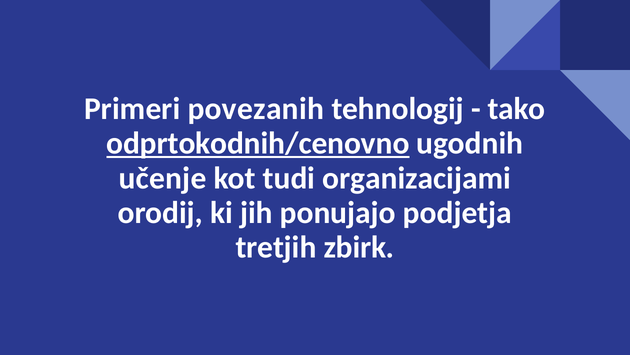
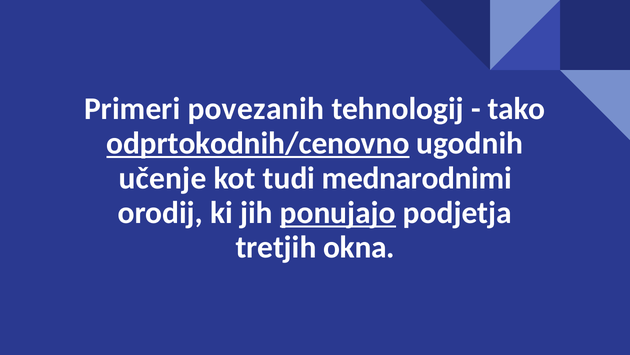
organizacijami: organizacijami -> mednarodnimi (417, 178)
ponujajo underline: none -> present (338, 212)
zbirk: zbirk -> okna (359, 247)
